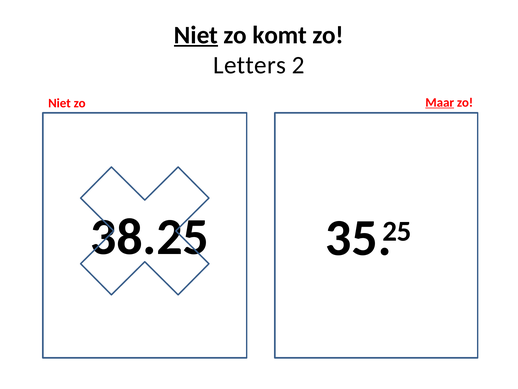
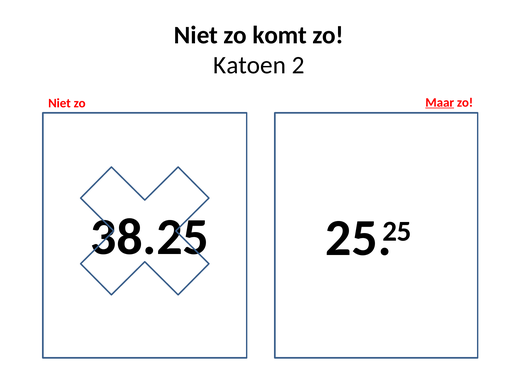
Niet underline: present -> none (196, 35)
Letters: Letters -> Katoen (250, 65)
38.25 35: 35 -> 25 (358, 238)
